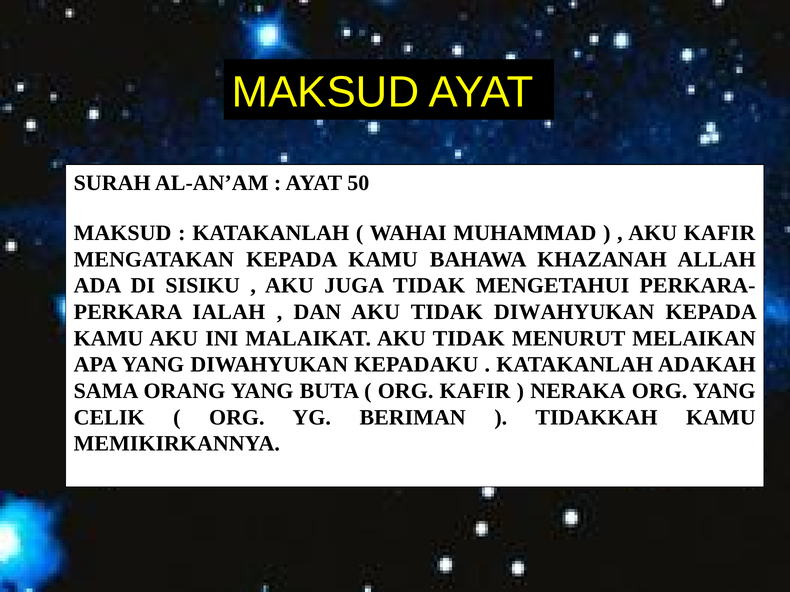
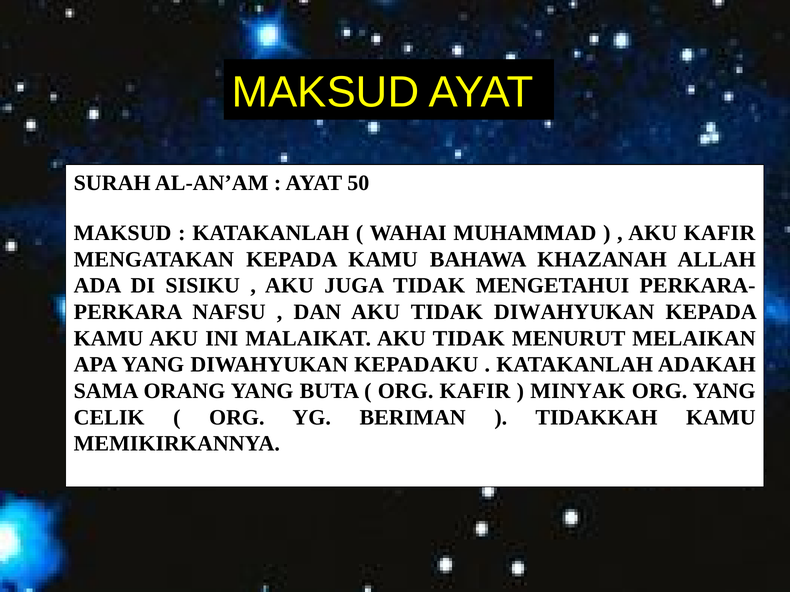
IALAH: IALAH -> NAFSU (229, 312)
NERAKA: NERAKA -> MINYAK (578, 391)
